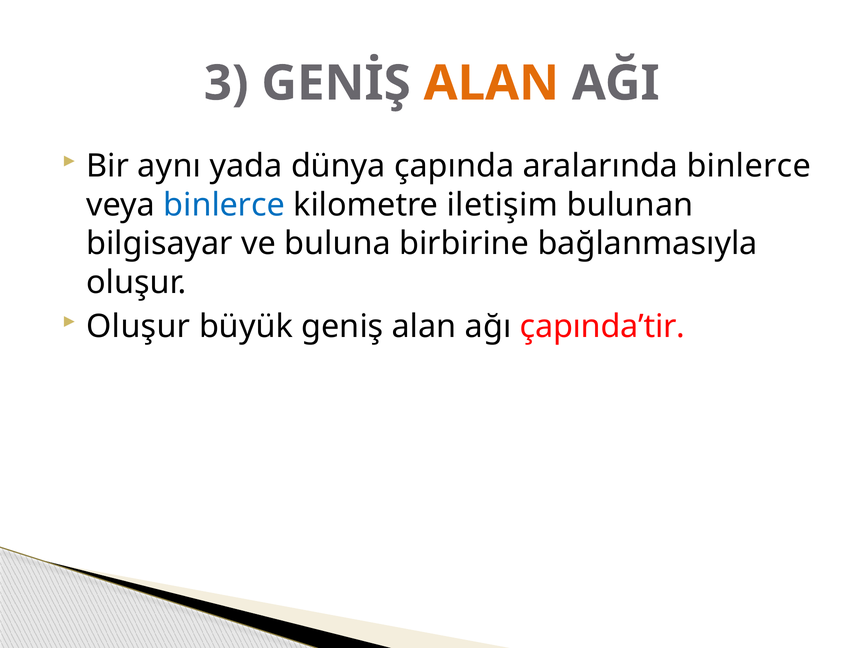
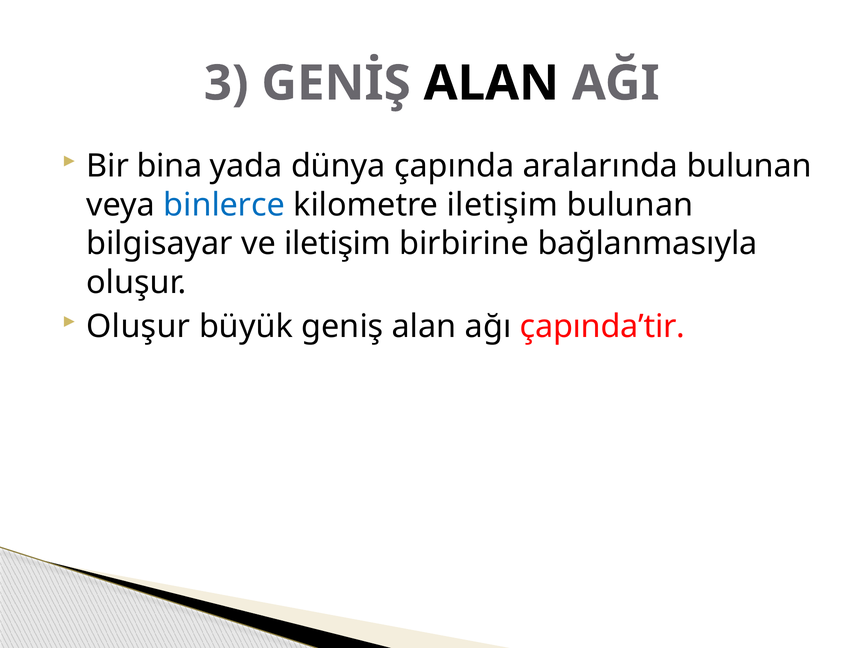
ALAN colour: orange -> black (491, 83)
aynı: aynı -> bina (170, 166)
aralarında binlerce: binlerce -> bulunan (749, 166)
ve buluna: buluna -> iletişim (338, 244)
